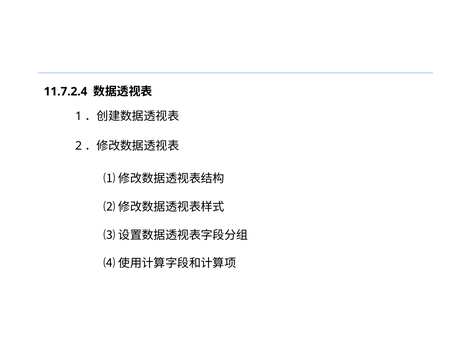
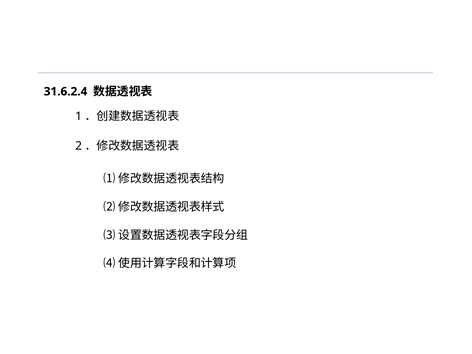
11.7.2.4: 11.7.2.4 -> 31.6.2.4 (66, 92)
